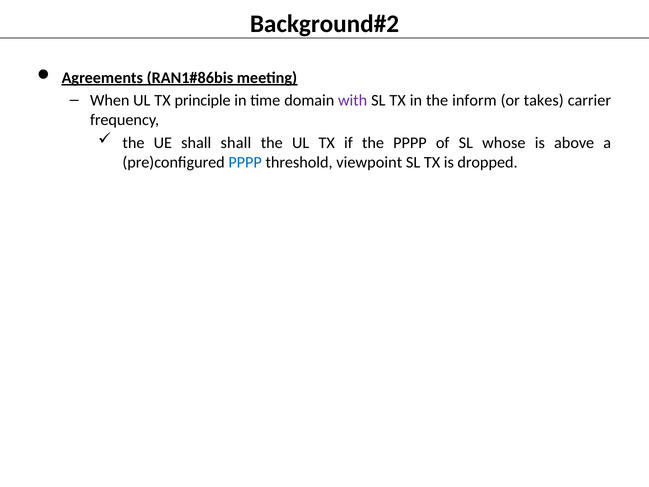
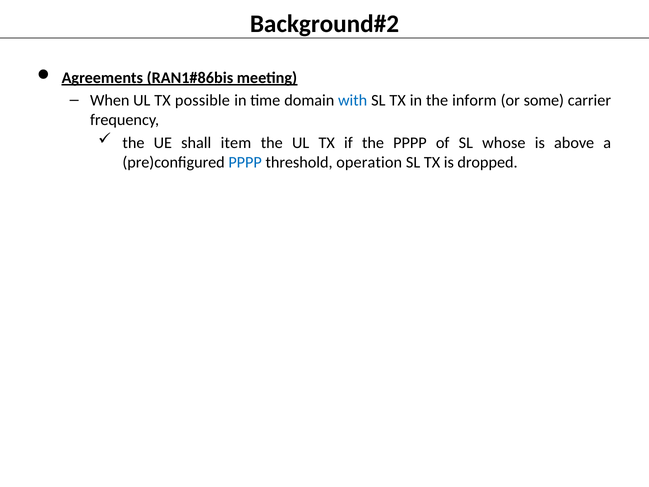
principle: principle -> possible (202, 100)
with colour: purple -> blue (353, 100)
takes: takes -> some (544, 100)
shall shall: shall -> item (236, 143)
viewpoint: viewpoint -> operation (369, 162)
